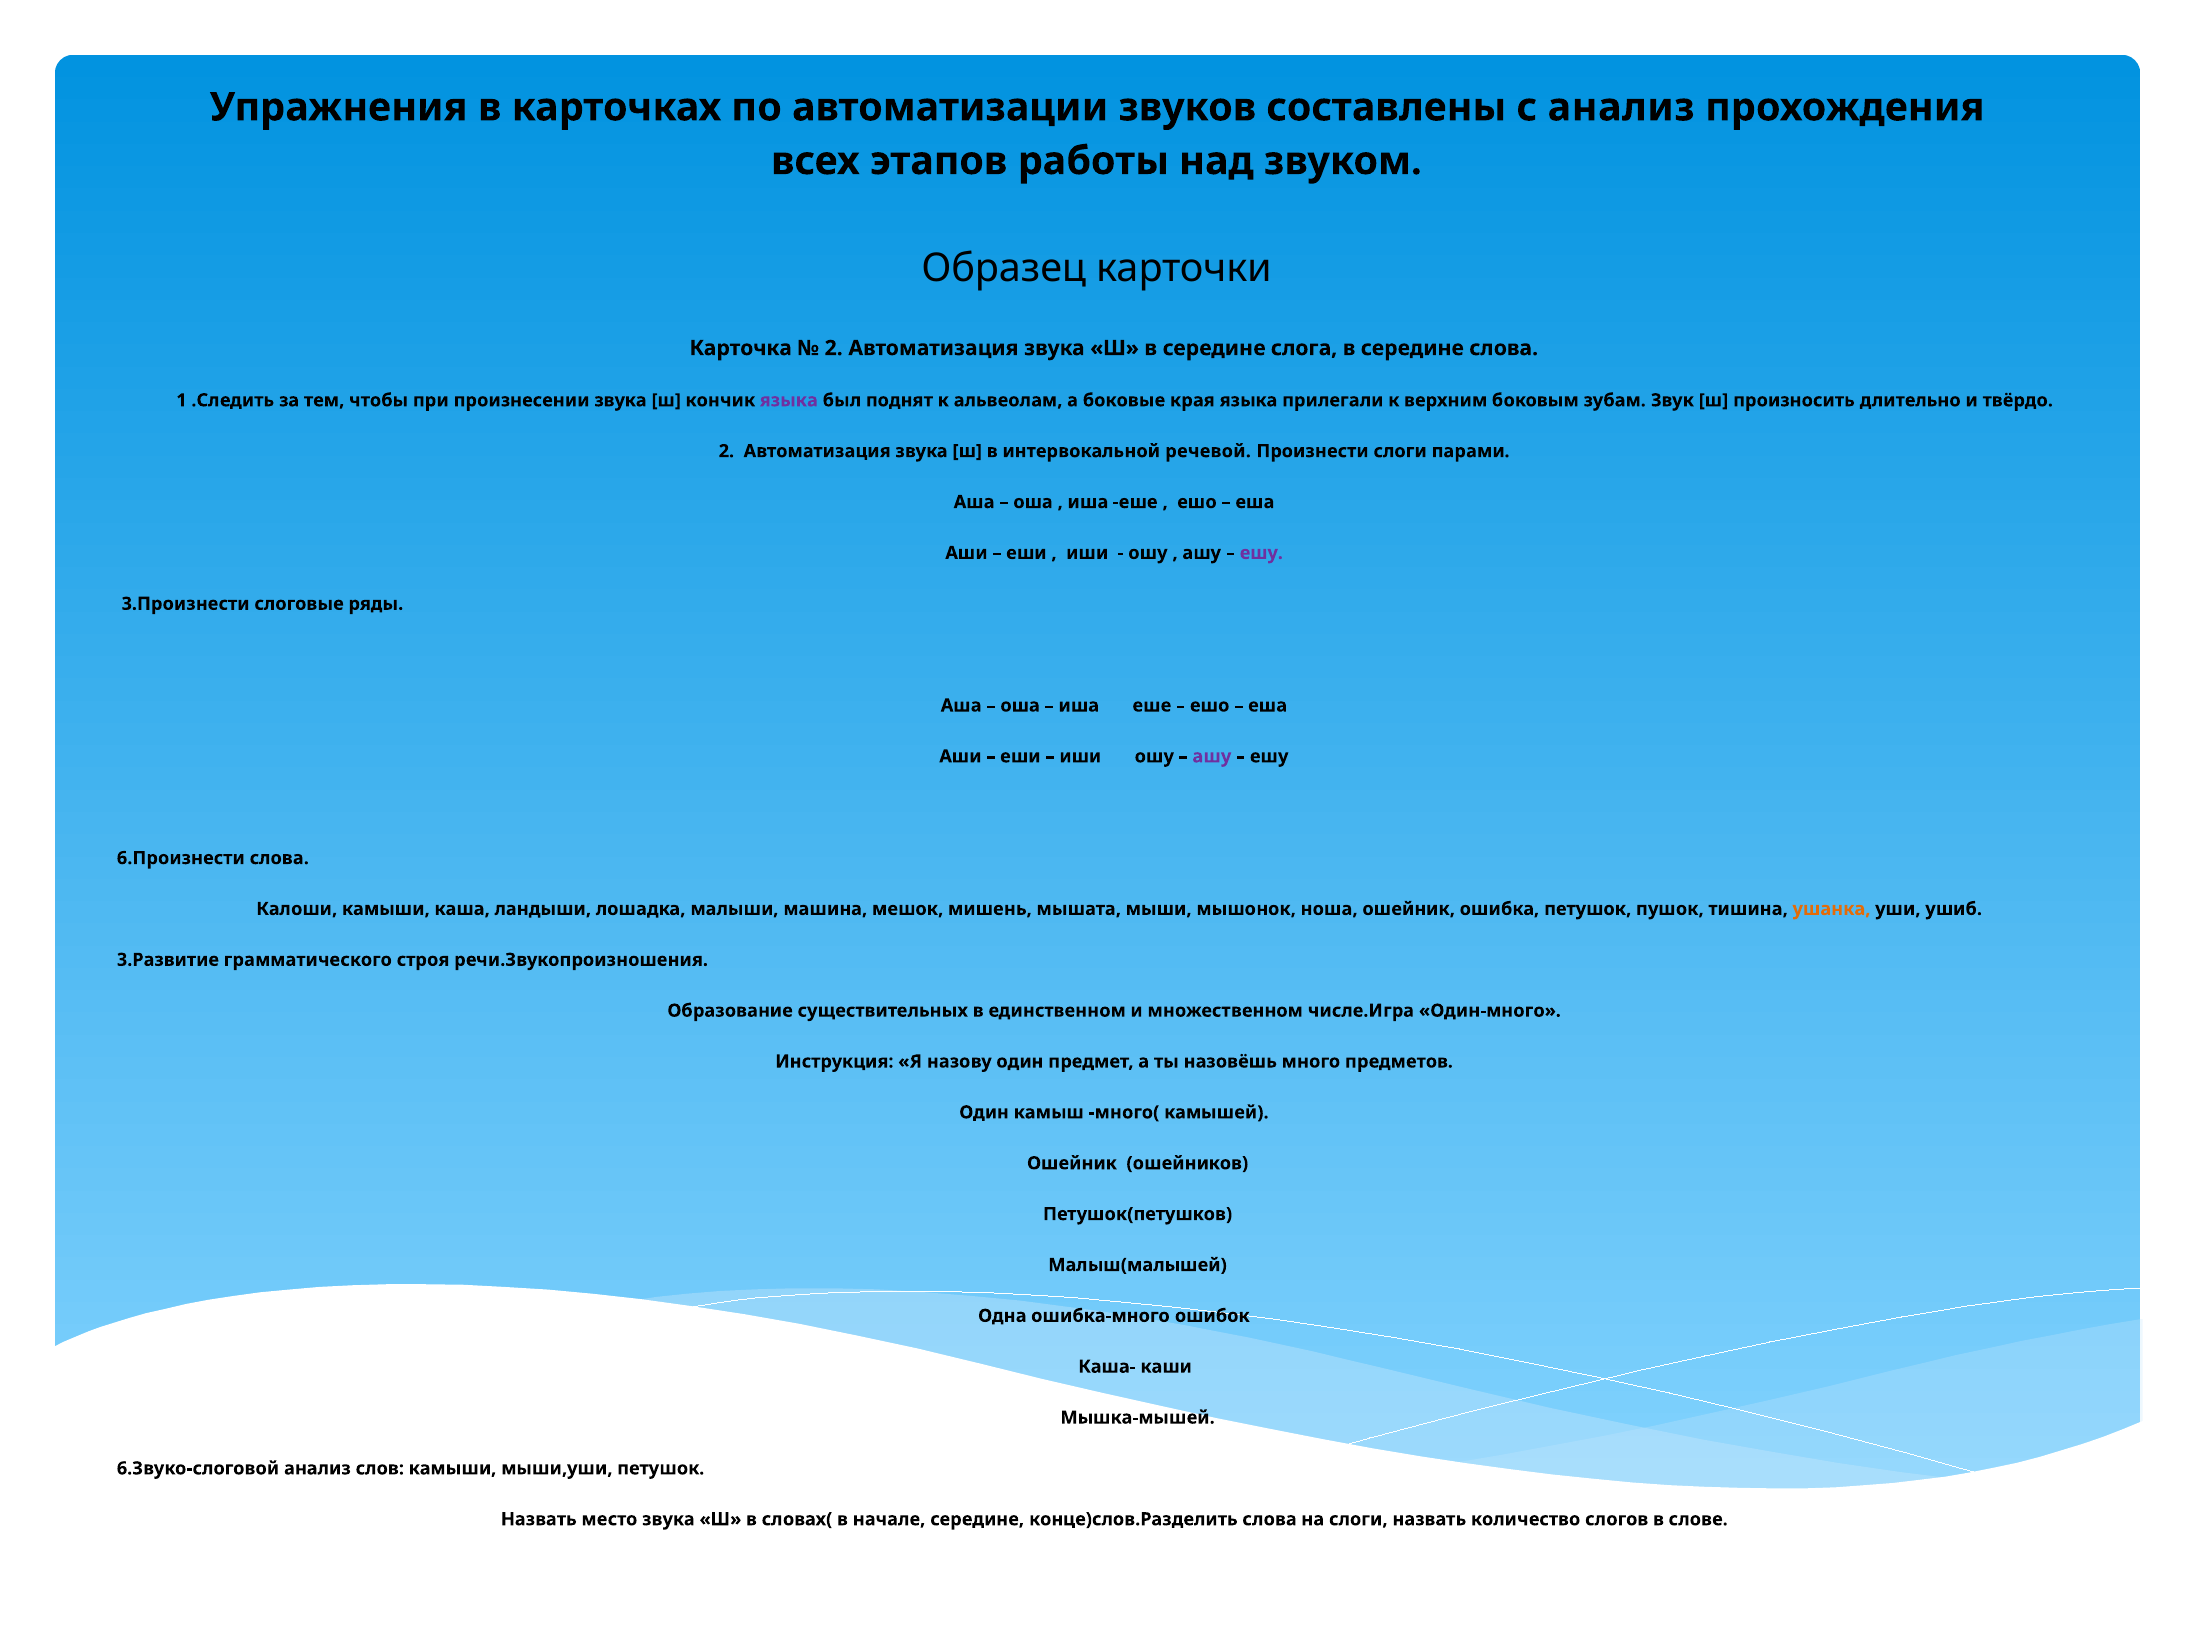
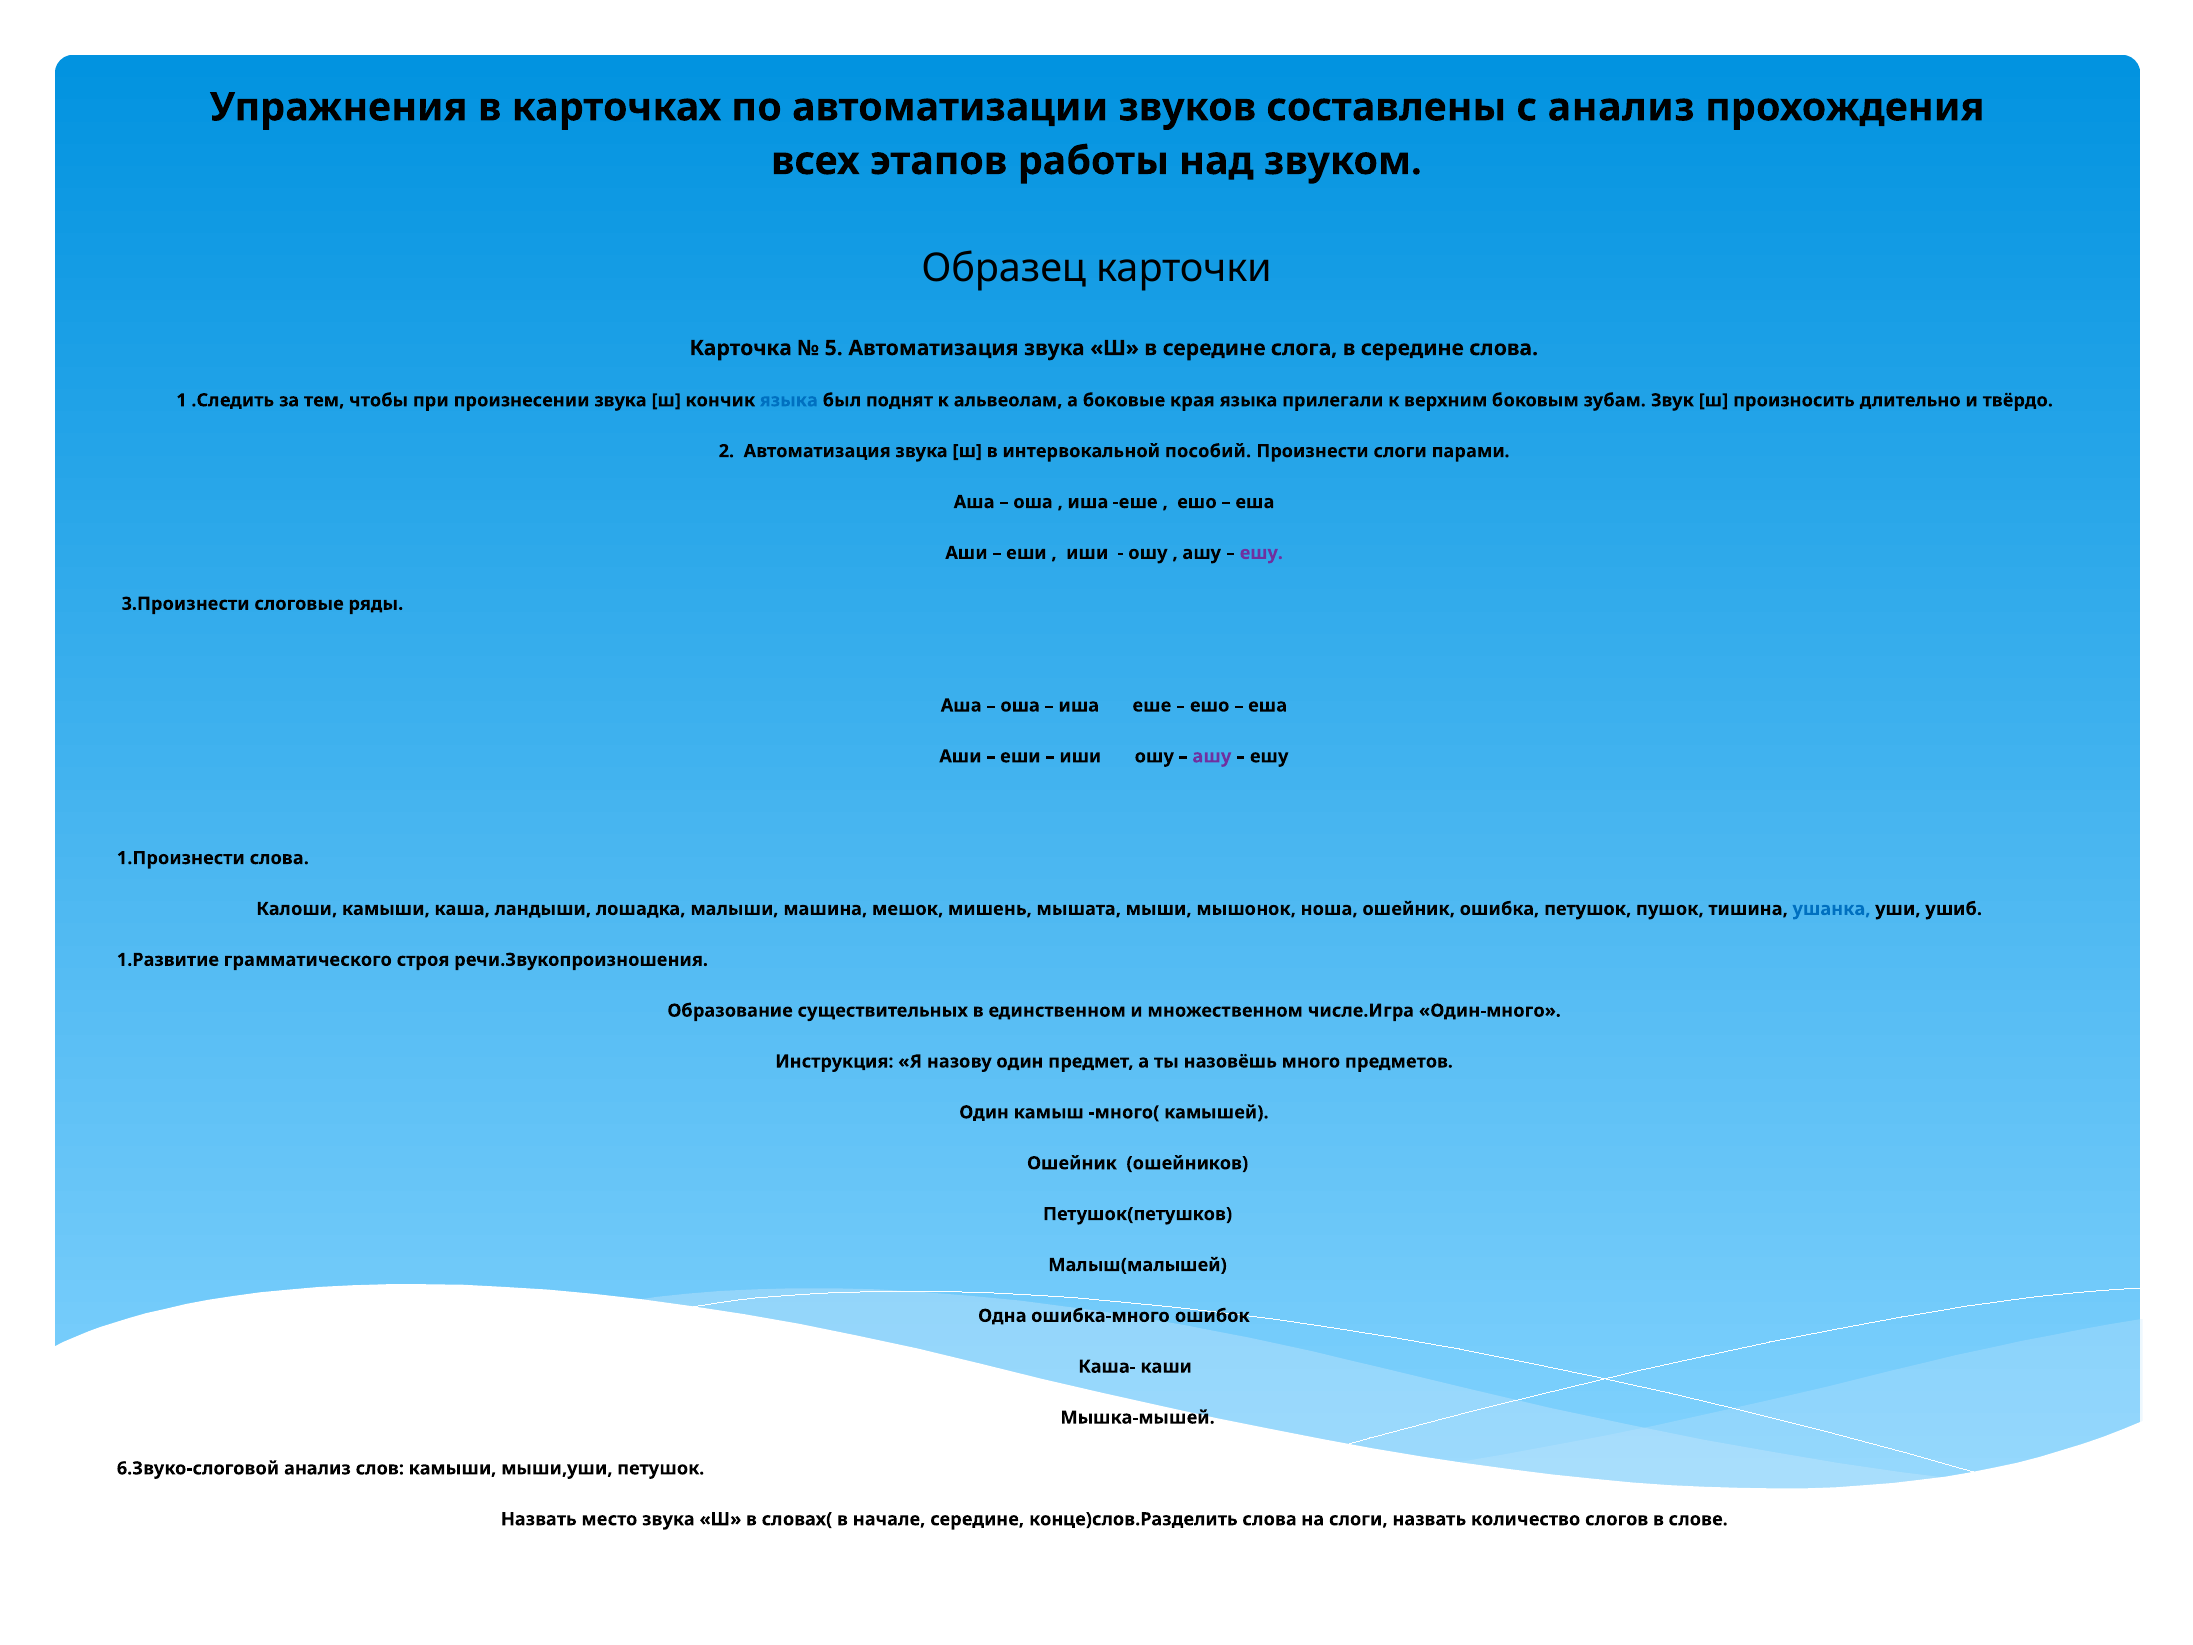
2: 2 -> 5 (834, 348)
языка colour: purple -> blue (789, 400)
речевой: речевой -> пособий (1208, 451)
6.Произнести: 6.Произнести -> 1.Произнести (181, 858)
ушанка colour: orange -> blue (1831, 909)
3.Развитие: 3.Развитие -> 1.Развитие (168, 960)
